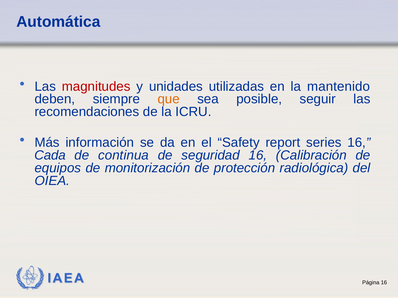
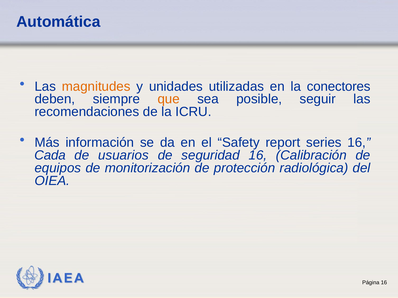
magnitudes colour: red -> orange (96, 87)
mantenido: mantenido -> conectores (339, 87)
continua: continua -> usuarios (123, 156)
